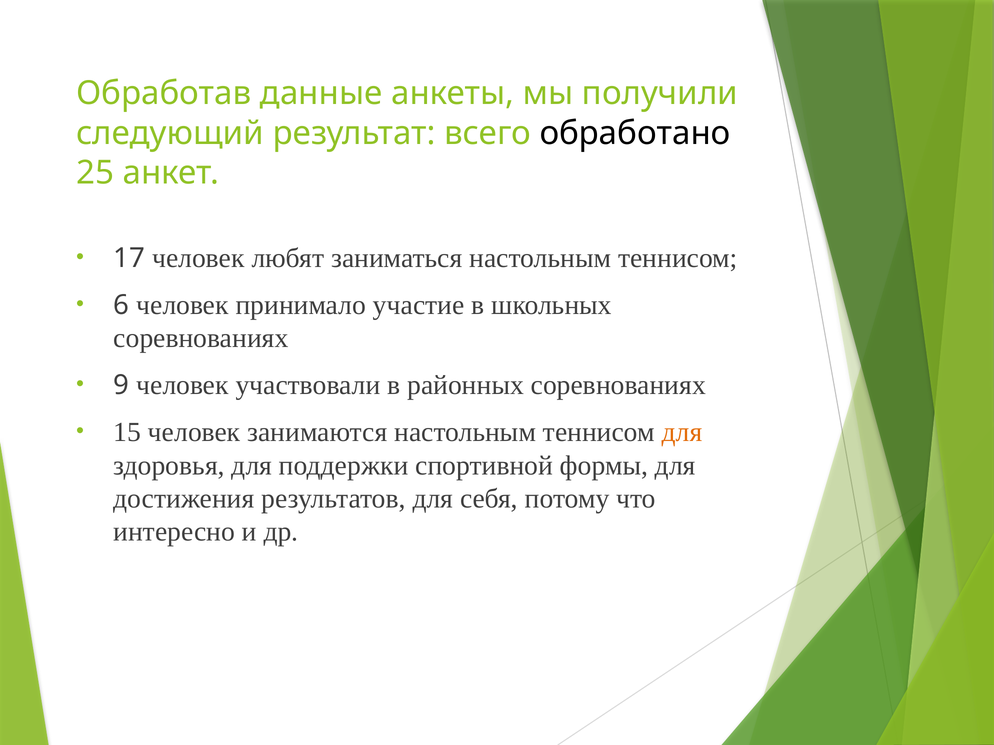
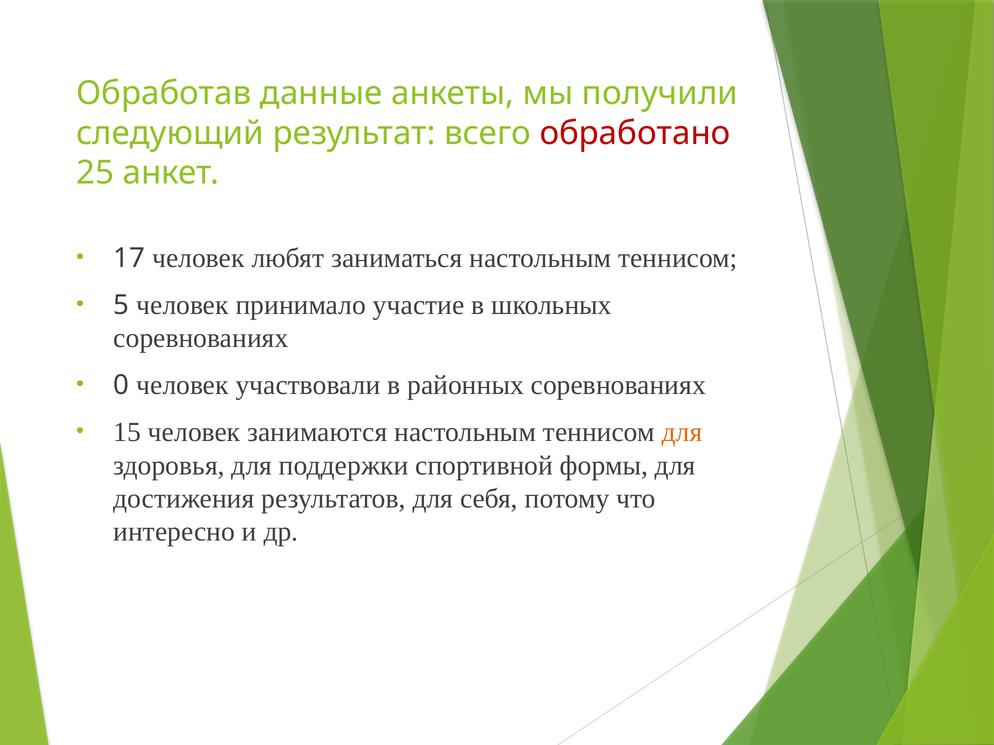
обработано colour: black -> red (635, 133)
6: 6 -> 5 (121, 305)
9: 9 -> 0 (121, 386)
